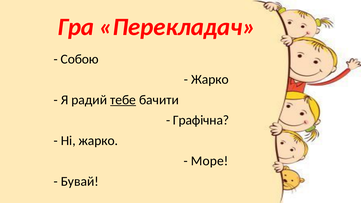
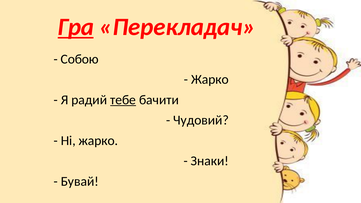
Гра underline: none -> present (76, 27)
Графічна: Графічна -> Чудовий (201, 120)
Море: Море -> Знаки (210, 161)
